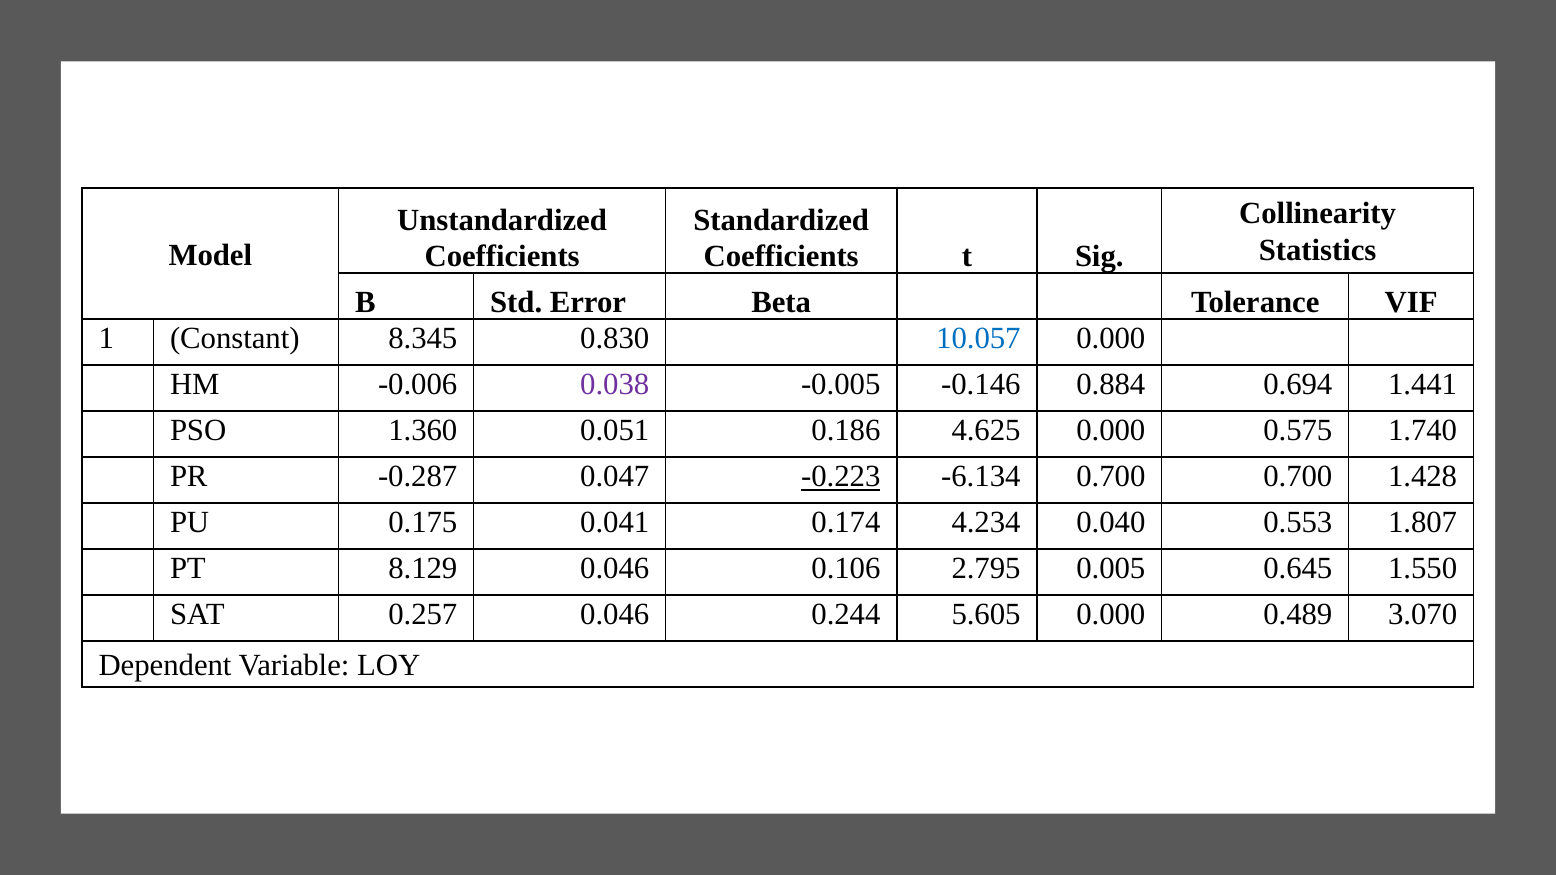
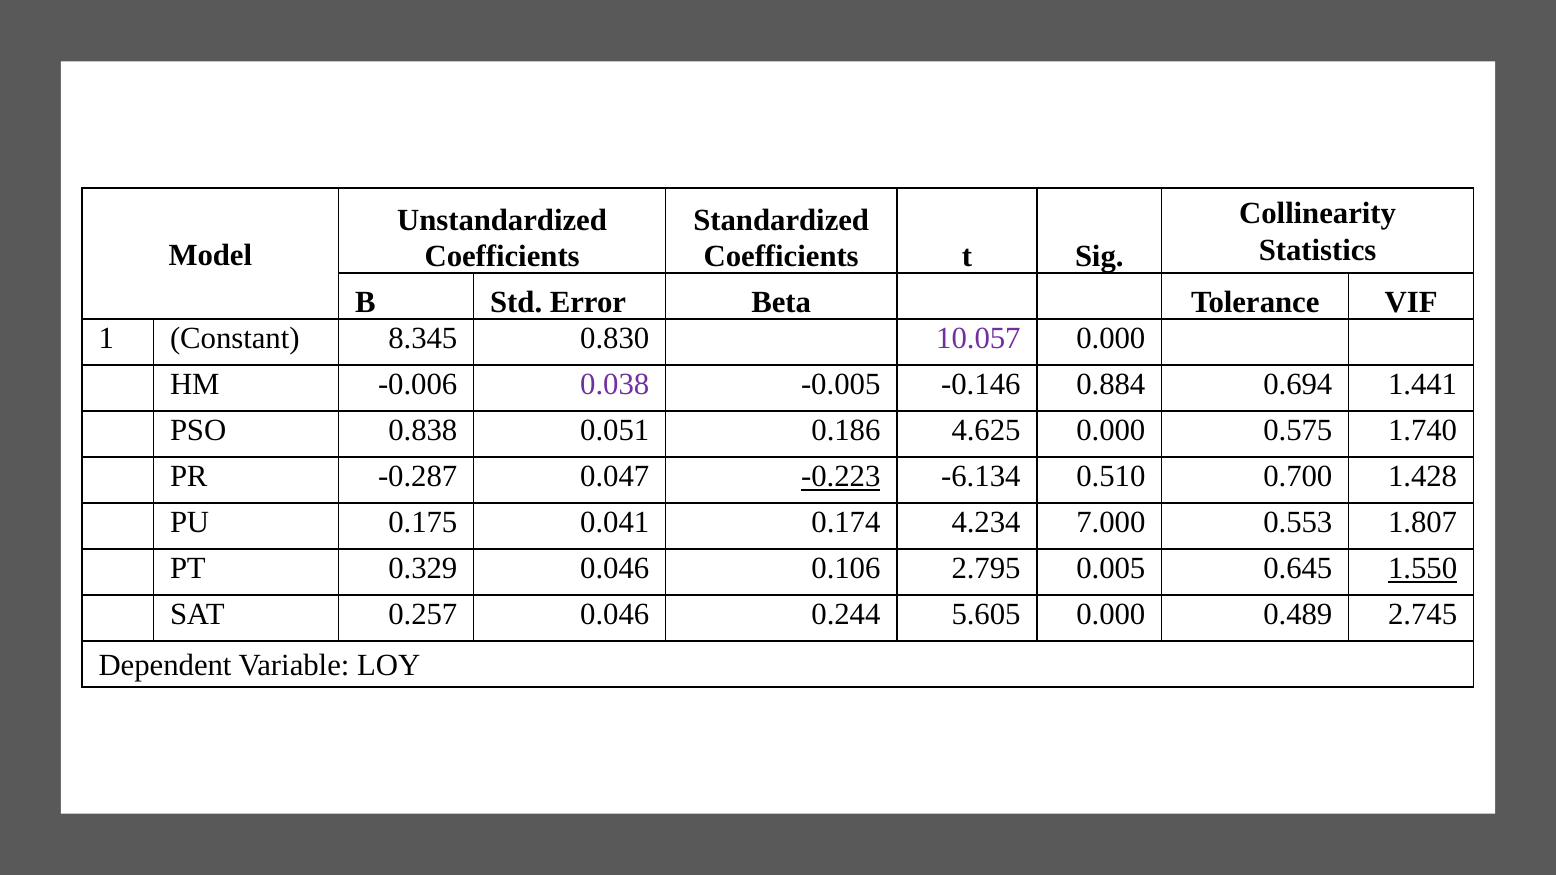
10.057 colour: blue -> purple (978, 339)
1.360: 1.360 -> 0.838 (423, 431)
-6.134 0.700: 0.700 -> 0.510 (1111, 477)
0.040: 0.040 -> 7.000 (1111, 523)
8.129: 8.129 -> 0.329 (423, 569)
1.550 underline: none -> present (1423, 569)
3.070: 3.070 -> 2.745 (1423, 615)
